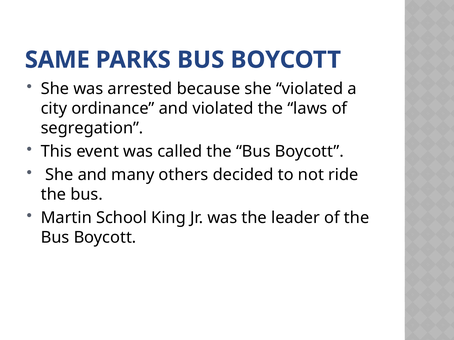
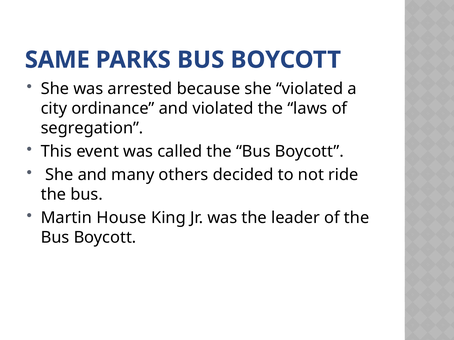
School: School -> House (121, 218)
